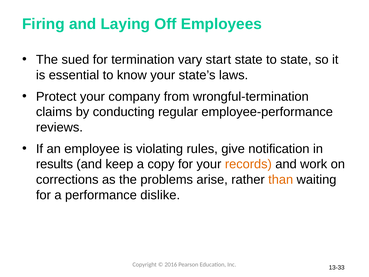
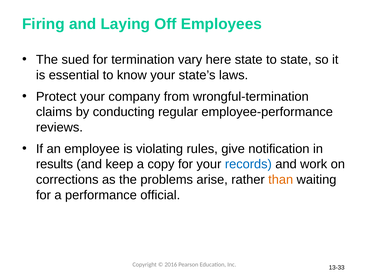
start: start -> here (218, 60)
records colour: orange -> blue (248, 164)
dislike: dislike -> official (160, 195)
